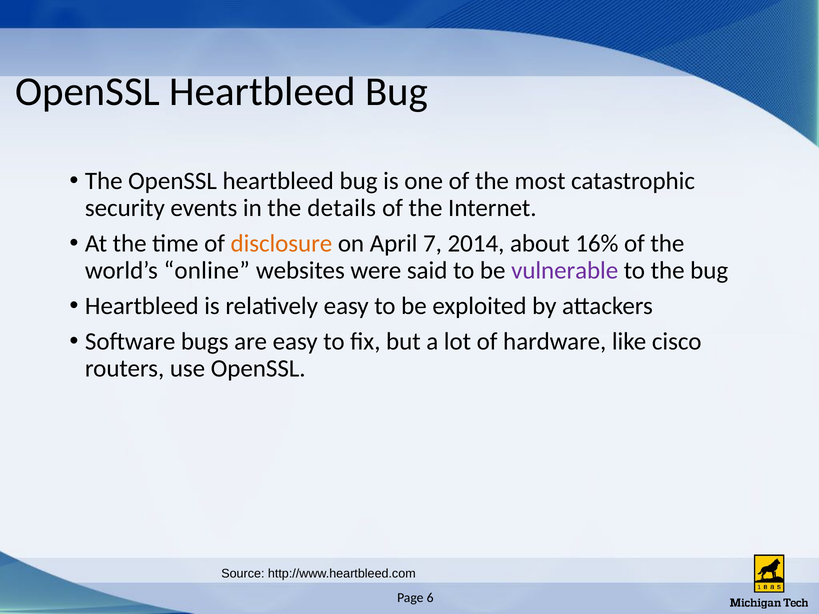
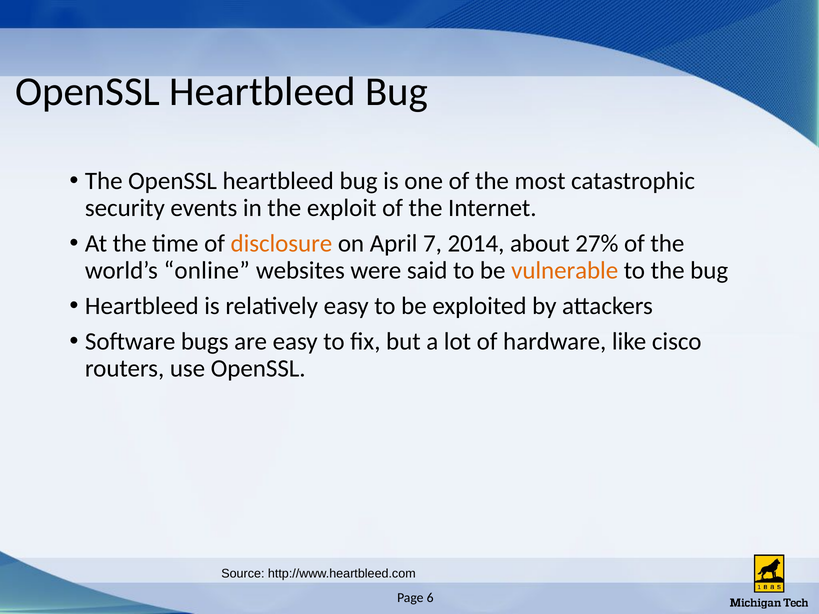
details: details -> exploit (342, 208)
16%: 16% -> 27% (597, 244)
vulnerable colour: purple -> orange (565, 271)
